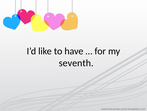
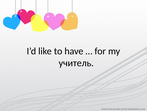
seventh: seventh -> учитель (76, 63)
